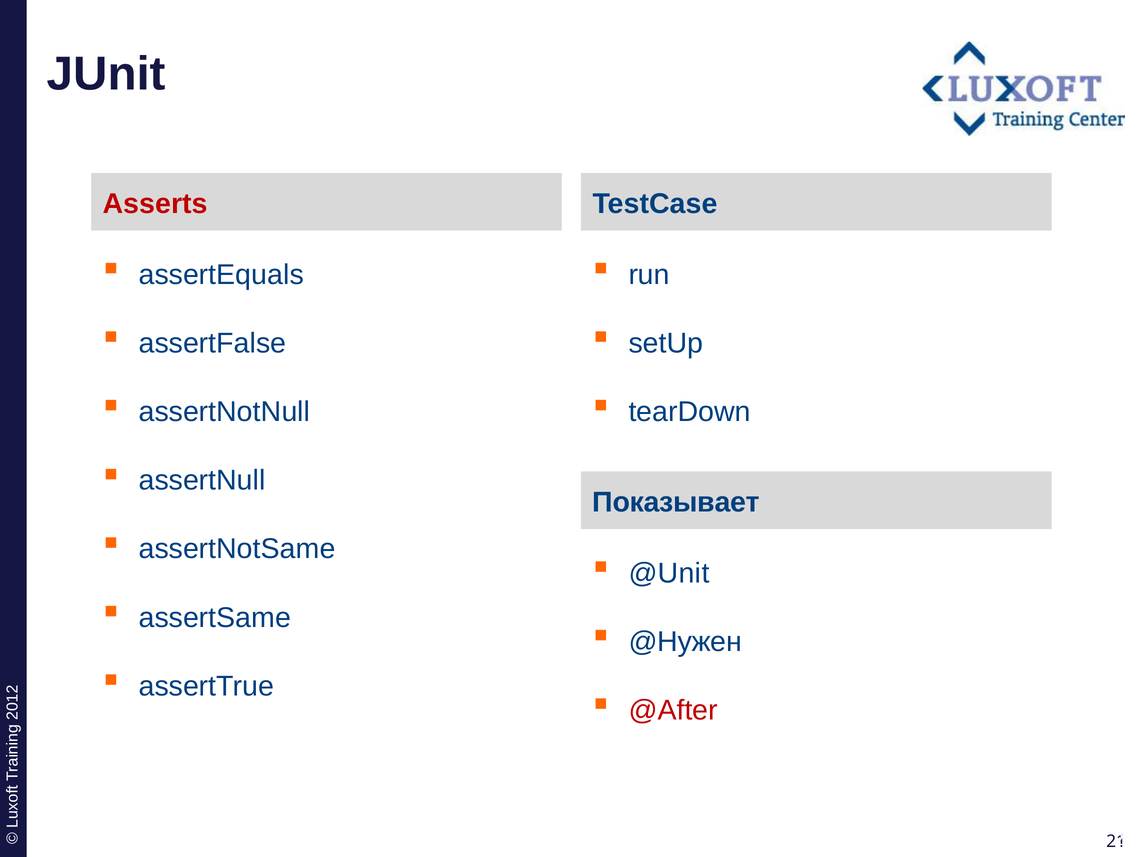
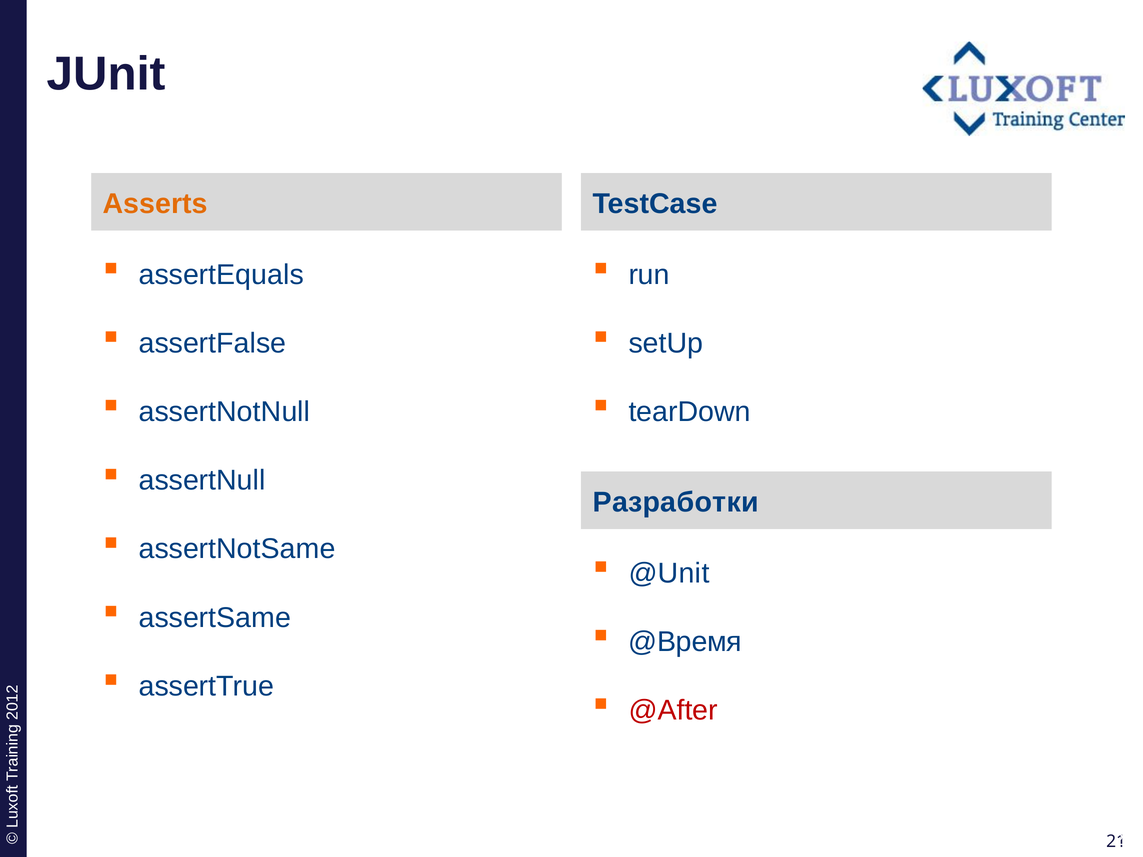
Asserts colour: red -> orange (155, 204)
Показывает: Показывает -> Разработки (676, 502)
@Нужен: @Нужен -> @Время (685, 642)
